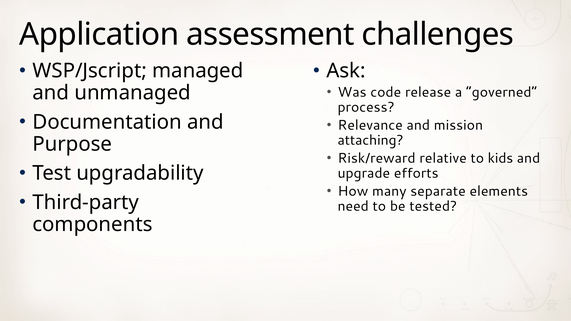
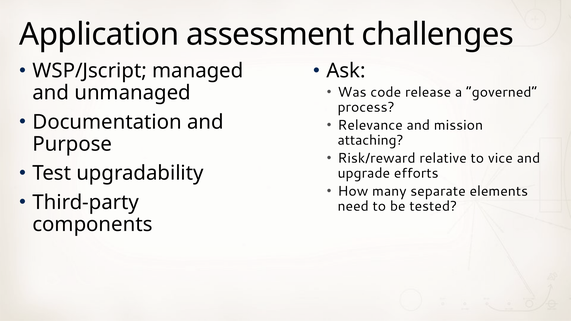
kids: kids -> vice (500, 158)
